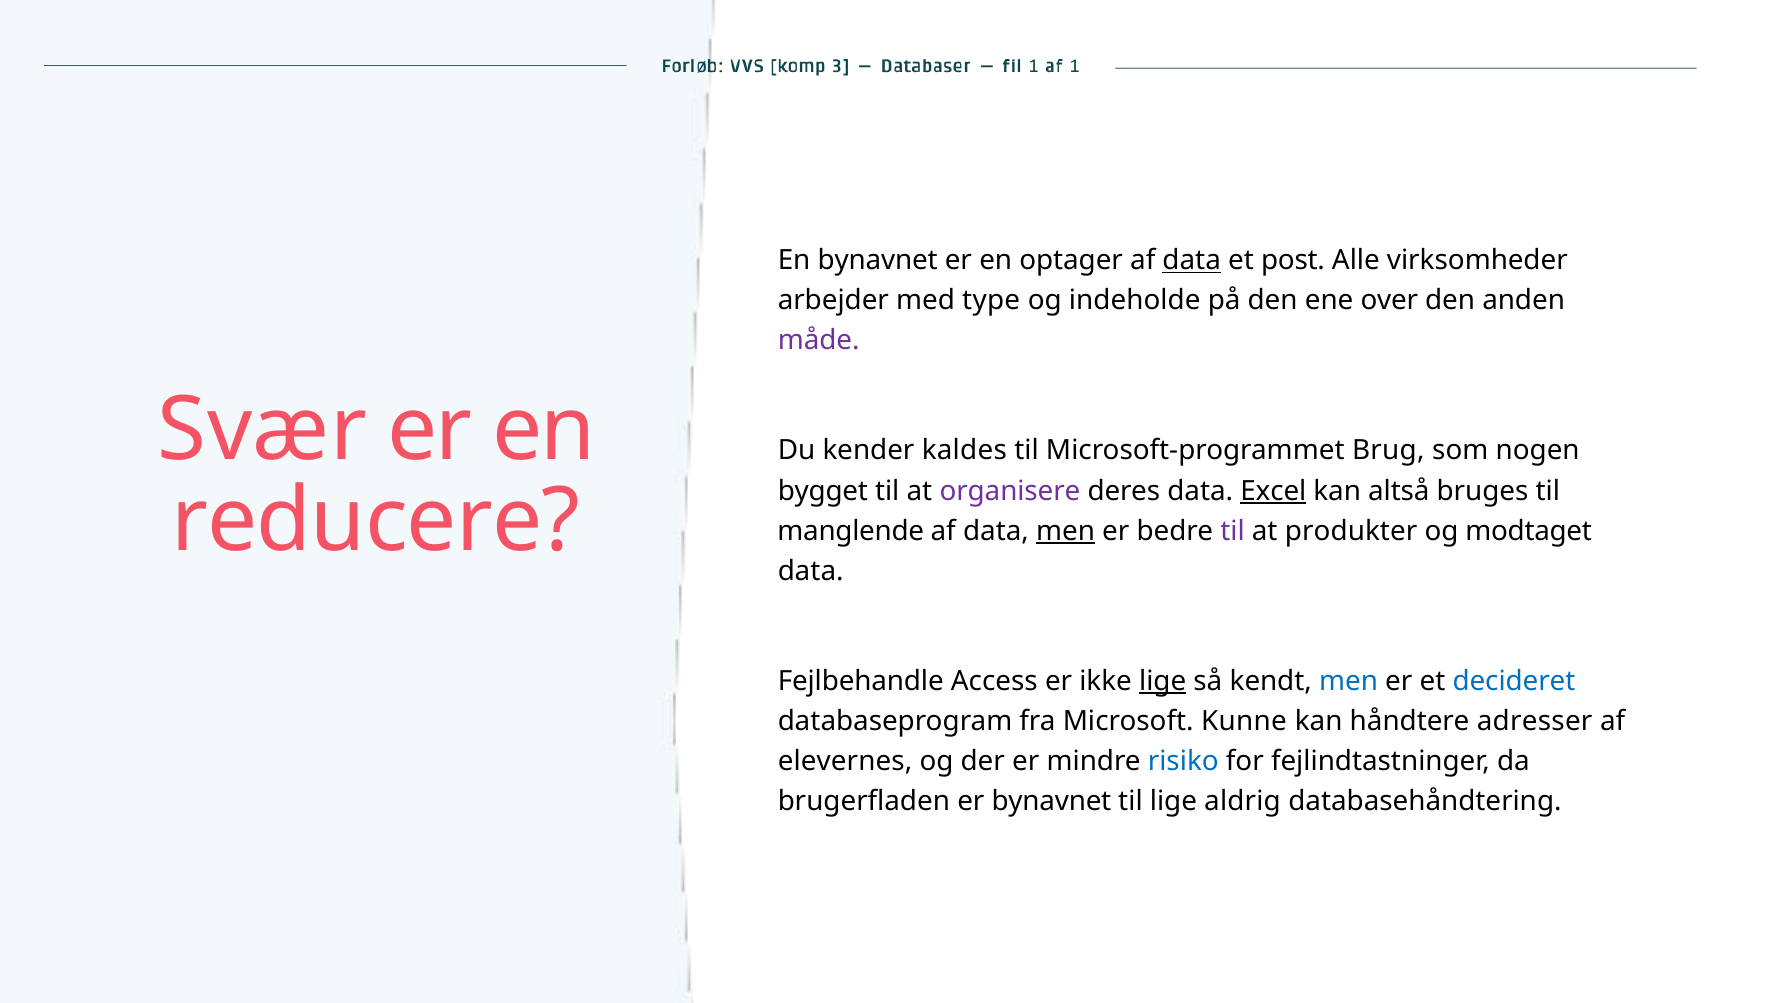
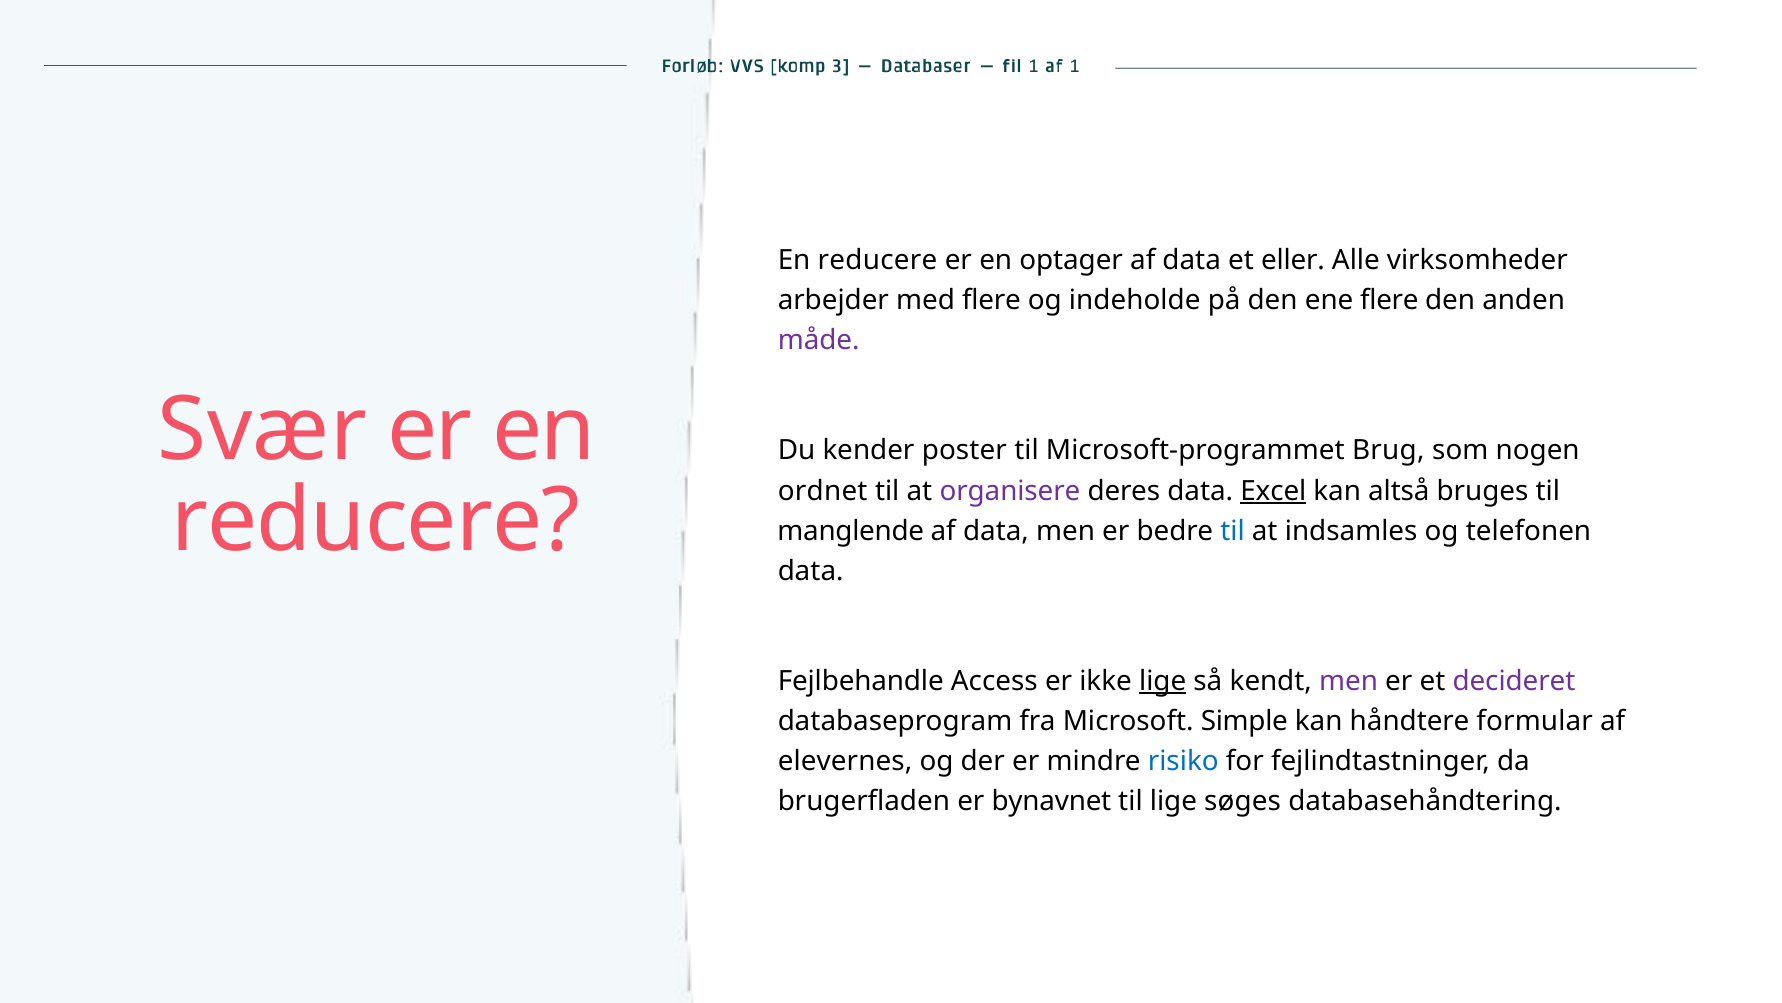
bynavnet: bynavnet -> reducere (878, 260)
data underline: present -> none (1192, 260)
post: post -> eller (1293, 260)
med type: type -> flere (991, 300)
ene over: over -> flere (1389, 300)
kaldes: kaldes -> poster (964, 450)
bygget: bygget -> ordnet (823, 491)
men underline: present -> none (1066, 531)
til colour: purple -> blue (1233, 531)
produkter: produkter -> indsamles (1351, 531)
modtaget: modtaget -> telefonen (1529, 531)
men colour: blue -> purple (1349, 681)
decideret colour: blue -> purple (1514, 681)
Kunne: Kunne -> Simple (1244, 721)
adresser: adresser -> formular (1535, 721)
aldrig: aldrig -> søges (1243, 801)
